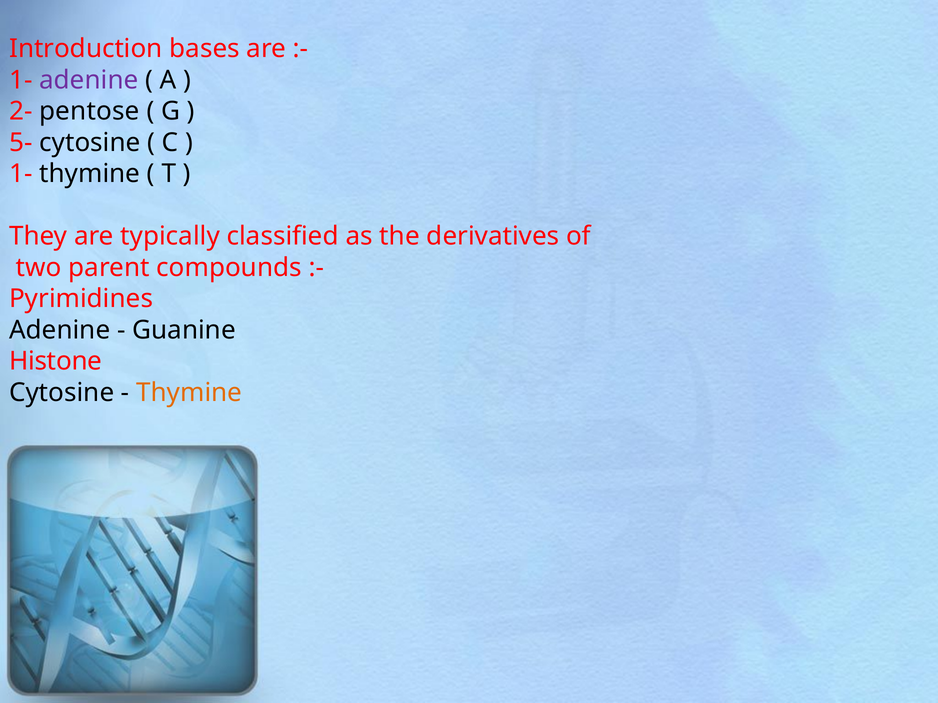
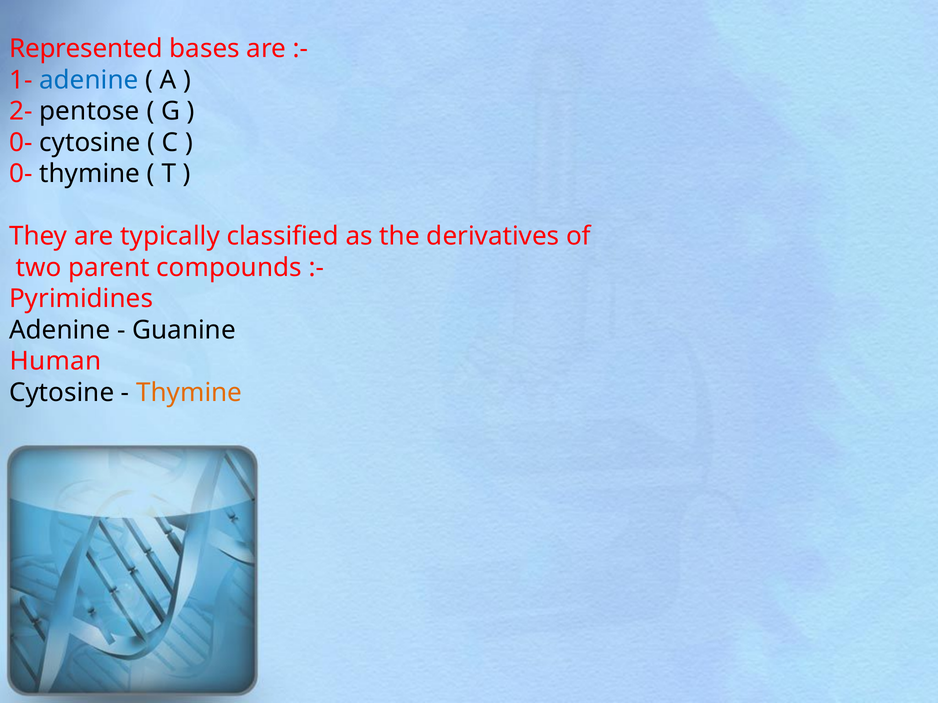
Introduction: Introduction -> Represented (86, 49)
adenine colour: purple -> blue (89, 80)
5-: 5- -> 0- (21, 143)
1-: 1- -> 0- (21, 174)
Histone: Histone -> Human (55, 362)
